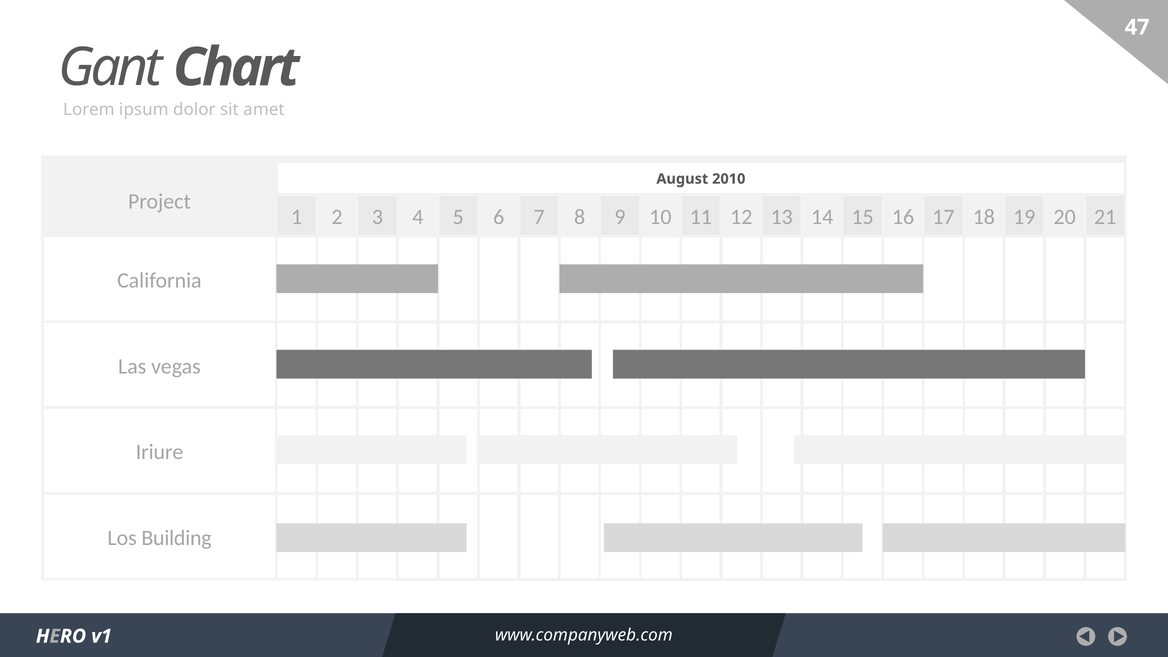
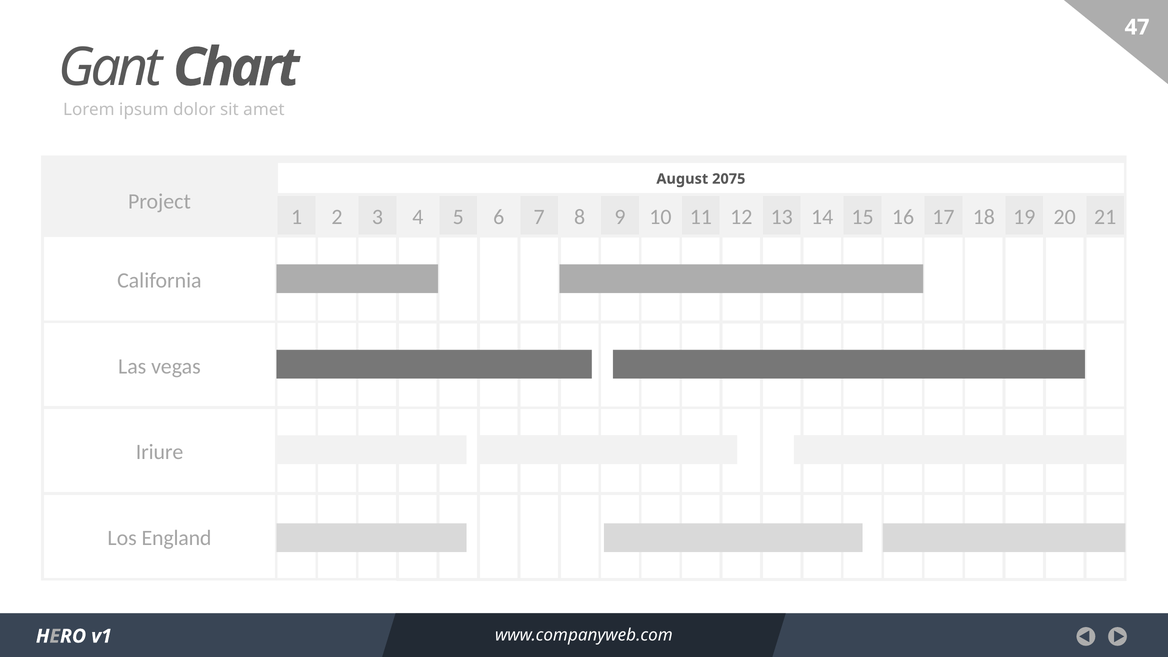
2010: 2010 -> 2075 (729, 179)
Building: Building -> England (177, 538)
